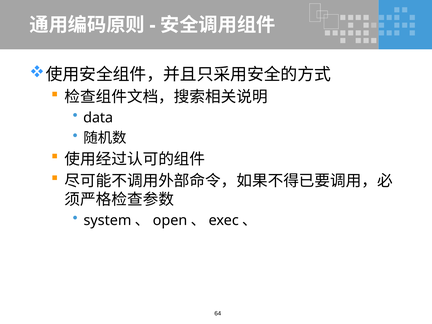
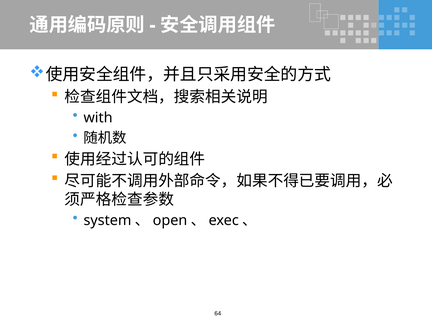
data: data -> with (98, 118)
